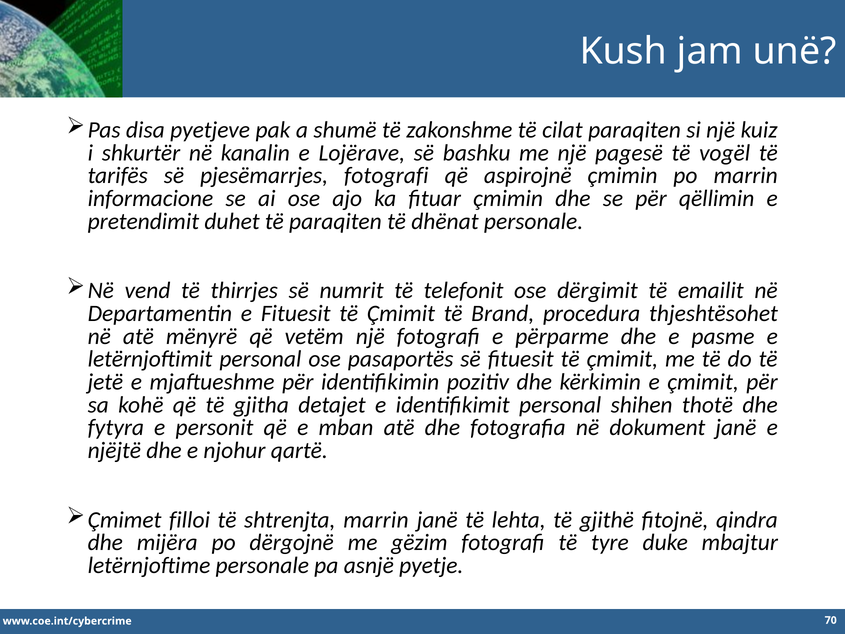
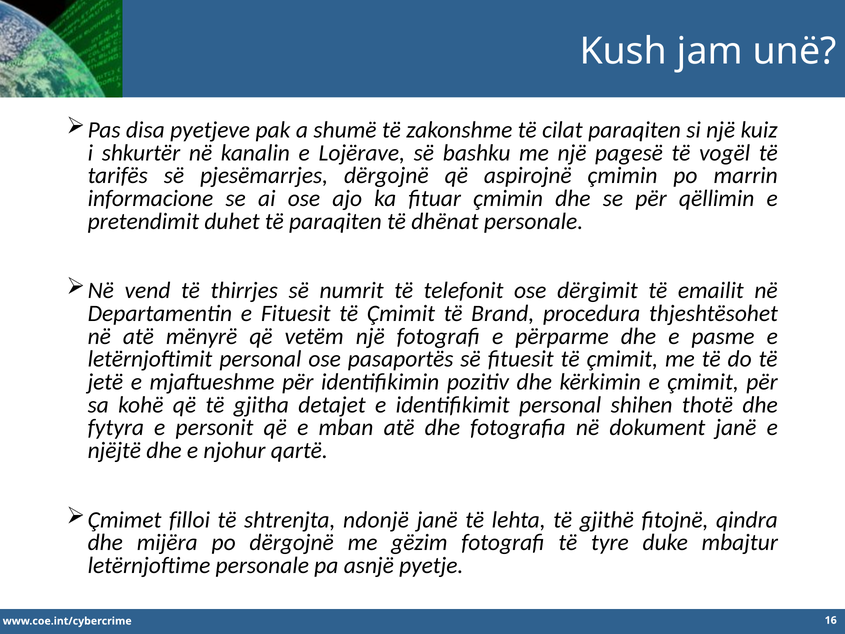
pjesëmarrjes fotografi: fotografi -> dërgojnë (386, 176)
shtrenjta marrin: marrin -> ndonjë (376, 520)
70: 70 -> 16 (831, 620)
